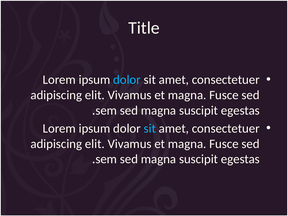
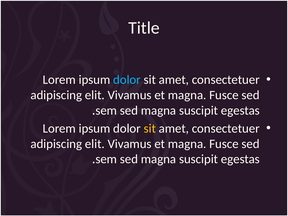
sit colour: light blue -> yellow (150, 128)
